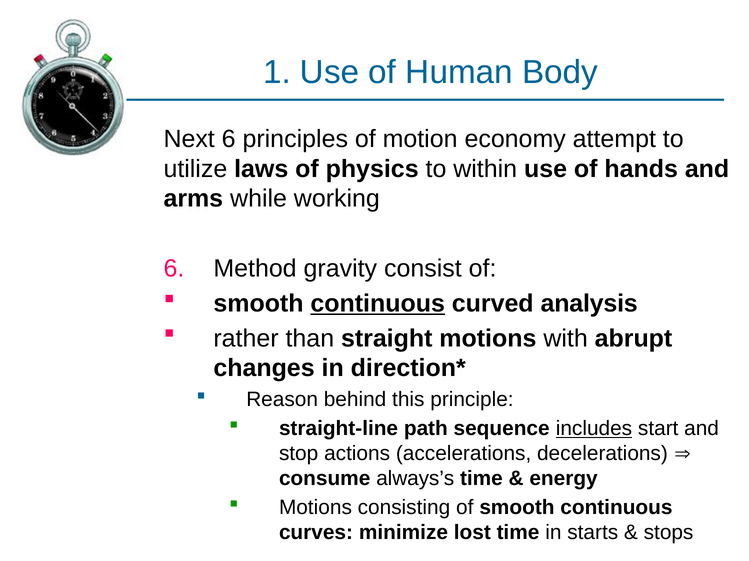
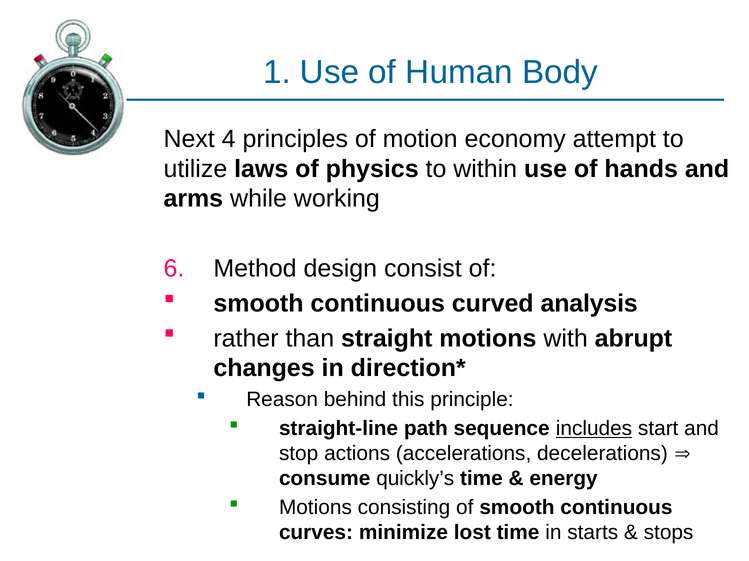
Next 6: 6 -> 4 (229, 139)
gravity: gravity -> design (340, 269)
continuous underline: present -> none (378, 304)
always’s: always’s -> quickly’s (415, 479)
